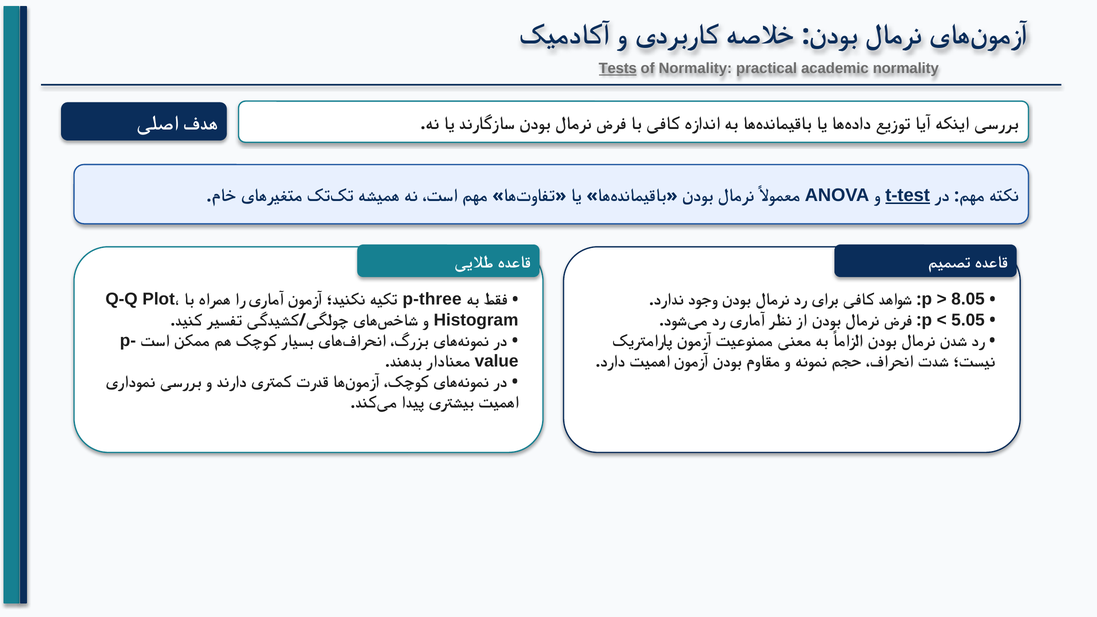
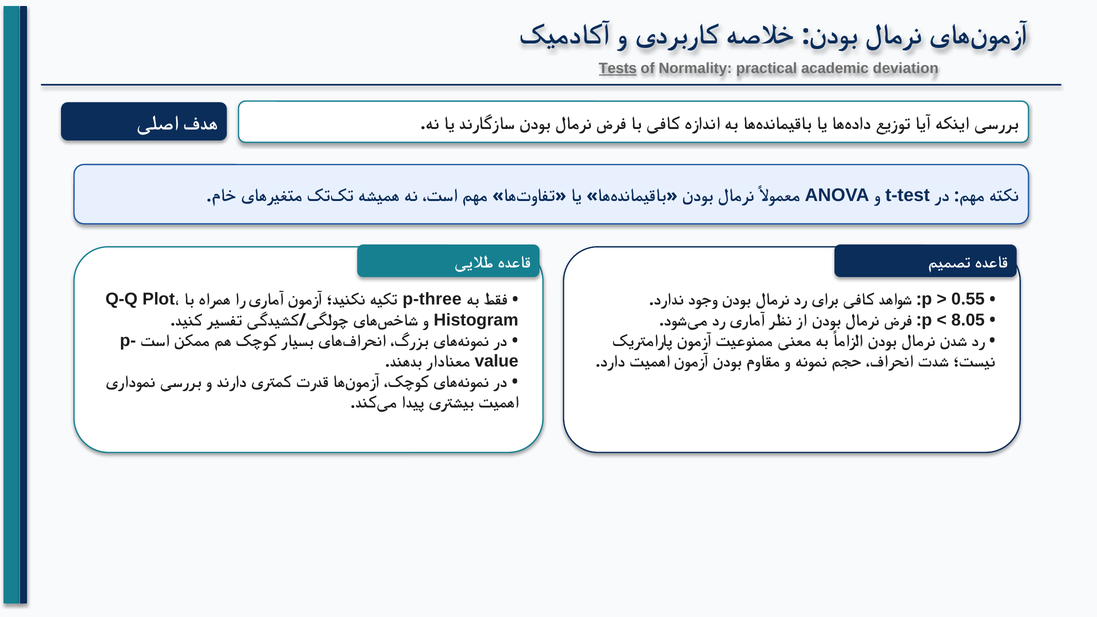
academic normality: normality -> deviation (906, 68)
t-test underline: present -> none (908, 195)
8.05: 8.05 -> 0.55 (968, 299)
5.05: 5.05 -> 8.05 (968, 320)
